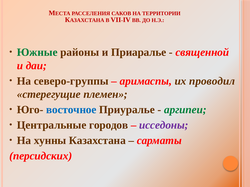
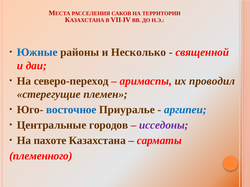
Южные colour: green -> blue (37, 52)
Приаралье: Приаралье -> Несколько (139, 52)
северо-группы: северо-группы -> северо-переход (71, 81)
аргипеи colour: green -> blue (185, 110)
хунны: хунны -> пахоте (50, 141)
персидских: персидских -> племенного (41, 156)
